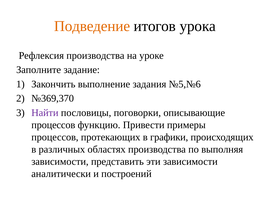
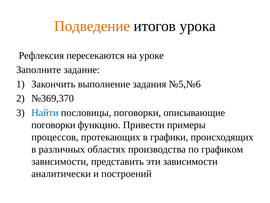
Рефлексия производства: производства -> пересекаются (95, 55)
Найти colour: purple -> blue (45, 112)
процессов: процессов -> поговорки (53, 125)
выполняя: выполняя -> графиком (222, 149)
